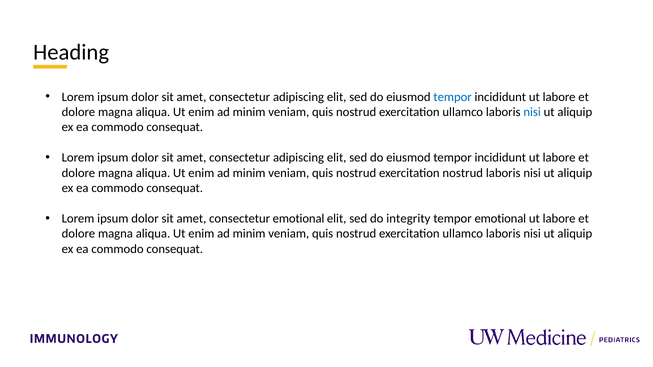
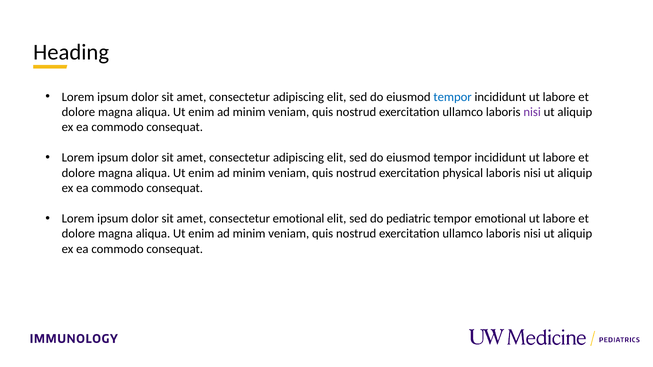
nisi colour: blue -> purple (532, 112)
exercitation nostrud: nostrud -> physical (463, 173)
integrity: integrity -> pediatric (408, 219)
